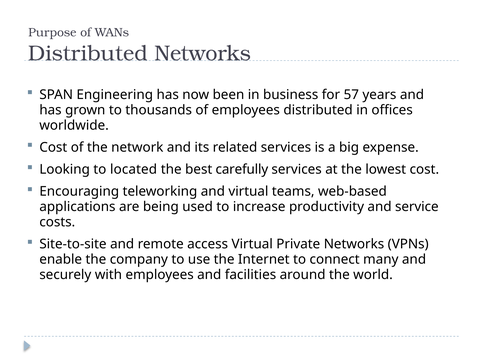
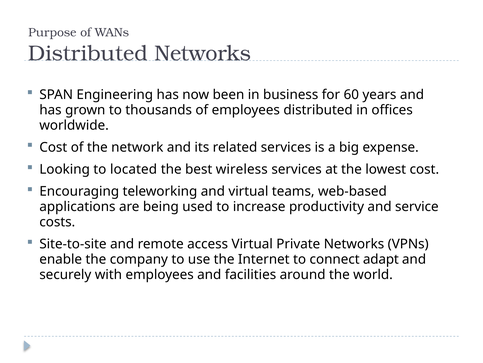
57: 57 -> 60 (351, 94)
carefully: carefully -> wireless (242, 169)
many: many -> adapt (381, 259)
